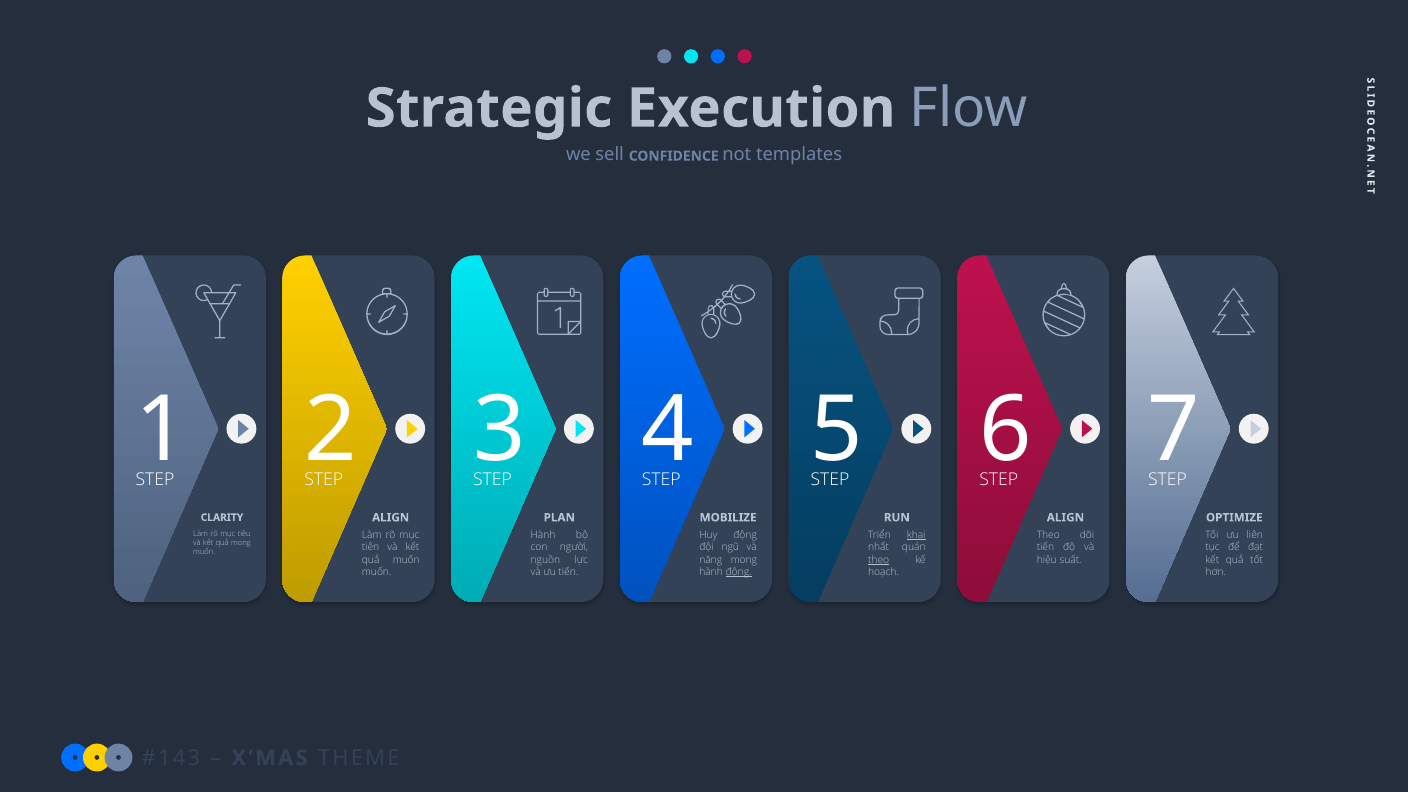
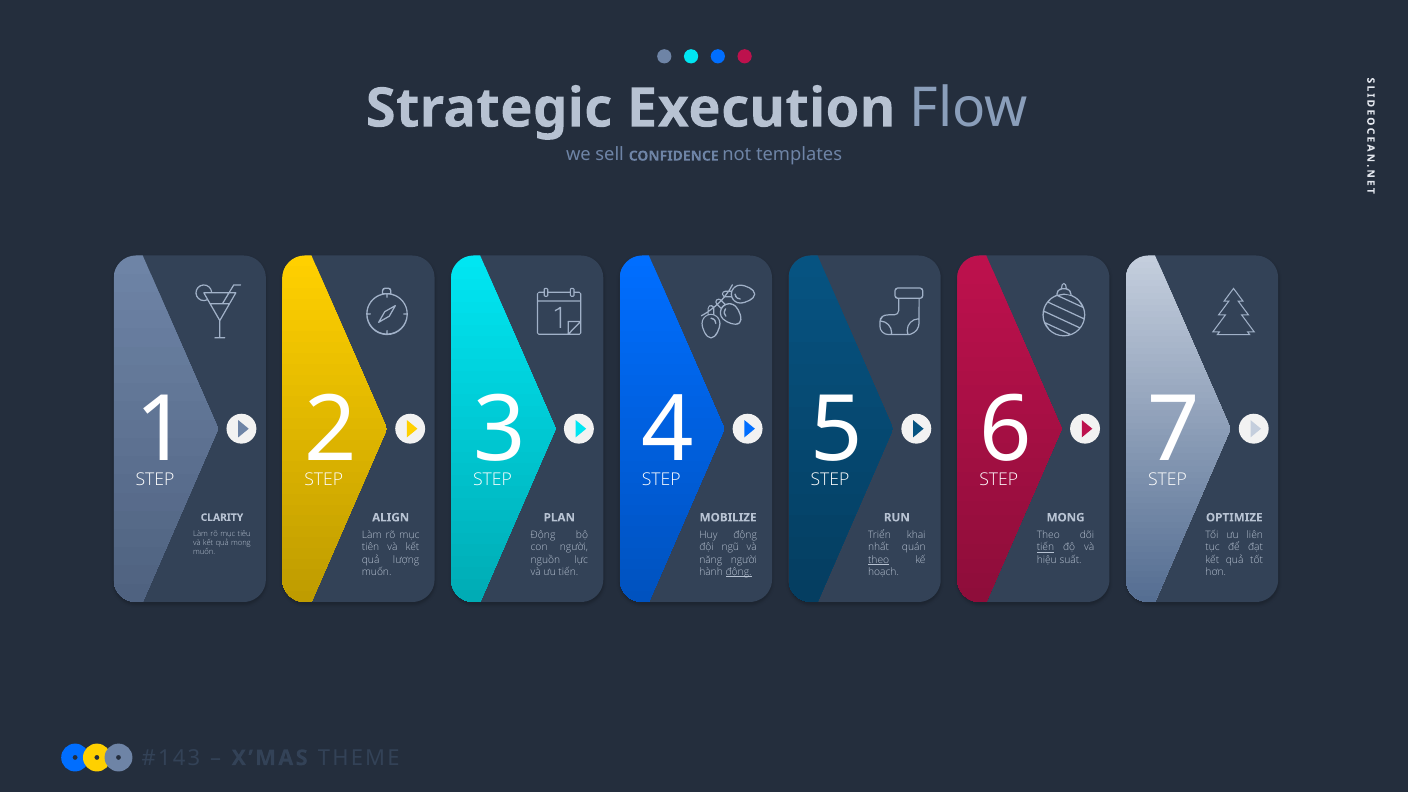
ALIGN: ALIGN -> MONG (1066, 518)
Hành: Hành -> Động (543, 535)
khai underline: present -> none (916, 535)
tiến underline: none -> present (1045, 548)
quả muốn: muốn -> lượng (406, 560)
năng mong: mong -> người (744, 560)
